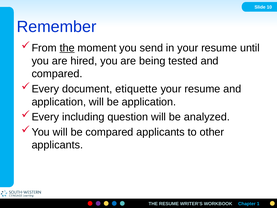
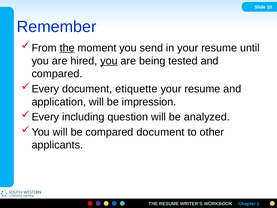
you underline: none -> present (109, 61)
be application: application -> impression (149, 102)
compared applicants: applicants -> document (160, 132)
